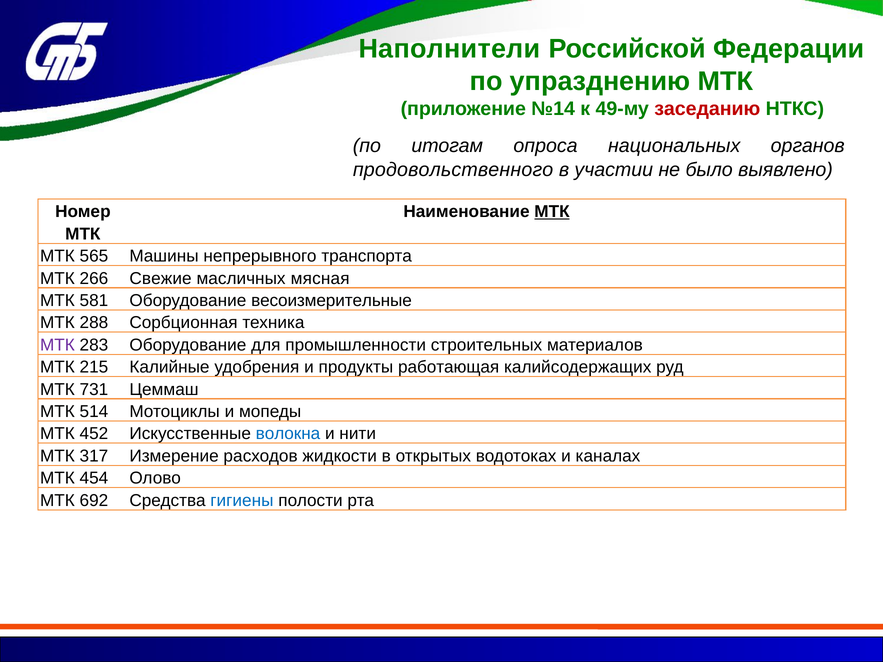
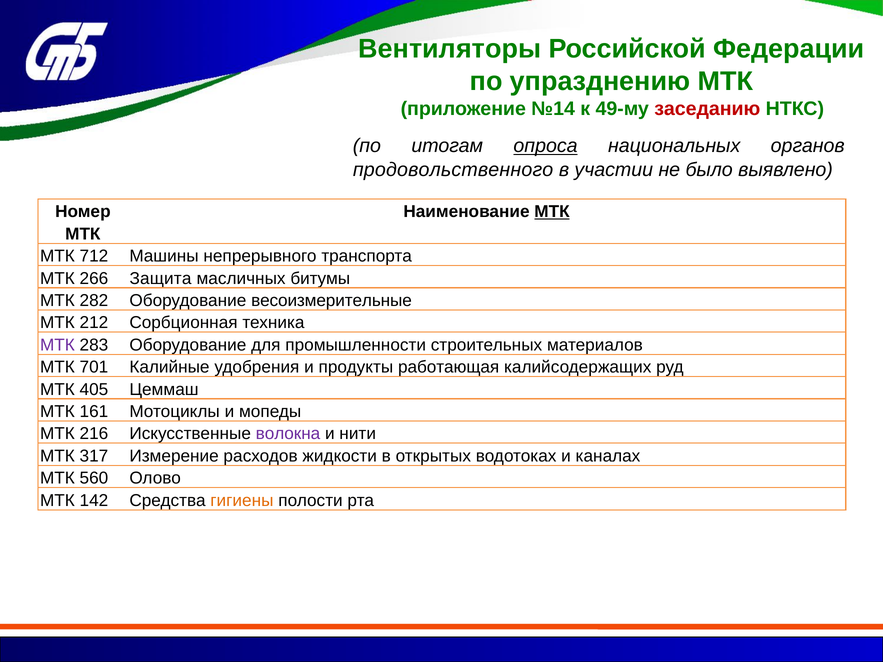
Наполнители: Наполнители -> Вентиляторы (450, 49)
опроса underline: none -> present (546, 146)
565: 565 -> 712 (94, 256)
Свежие: Свежие -> Защита (160, 278)
мясная: мясная -> битумы (320, 278)
581: 581 -> 282 (94, 301)
288: 288 -> 212 (94, 323)
215: 215 -> 701 (94, 367)
731: 731 -> 405 (94, 390)
514: 514 -> 161 (94, 412)
452: 452 -> 216 (94, 434)
волокна colour: blue -> purple (288, 434)
454: 454 -> 560 (94, 478)
692: 692 -> 142 (94, 501)
гигиены colour: blue -> orange (242, 501)
